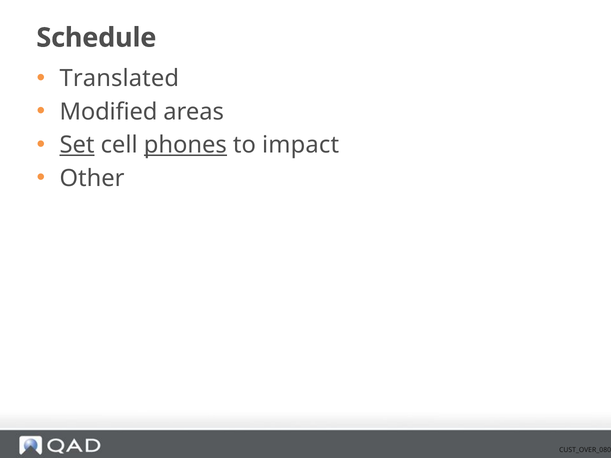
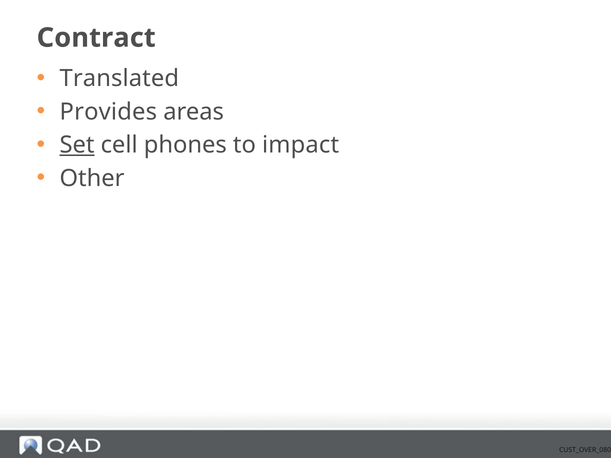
Schedule: Schedule -> Contract (96, 38)
Modified: Modified -> Provides (108, 112)
phones underline: present -> none (185, 145)
